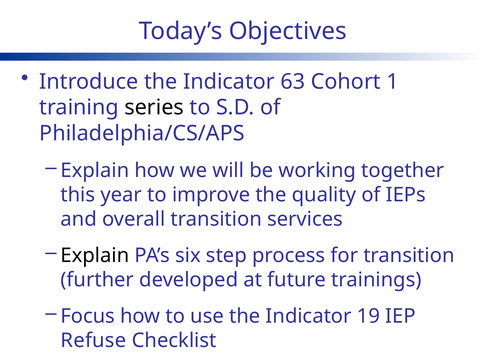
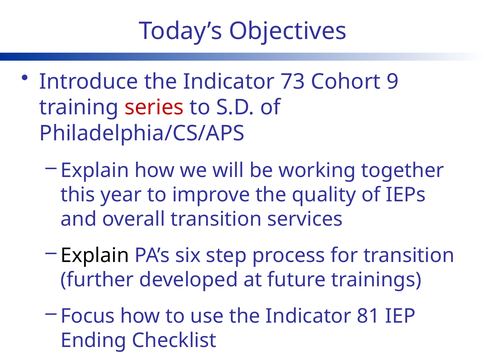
63: 63 -> 73 (293, 82)
1: 1 -> 9 (393, 82)
series colour: black -> red (154, 108)
19: 19 -> 81 (368, 317)
Refuse: Refuse -> Ending (94, 341)
